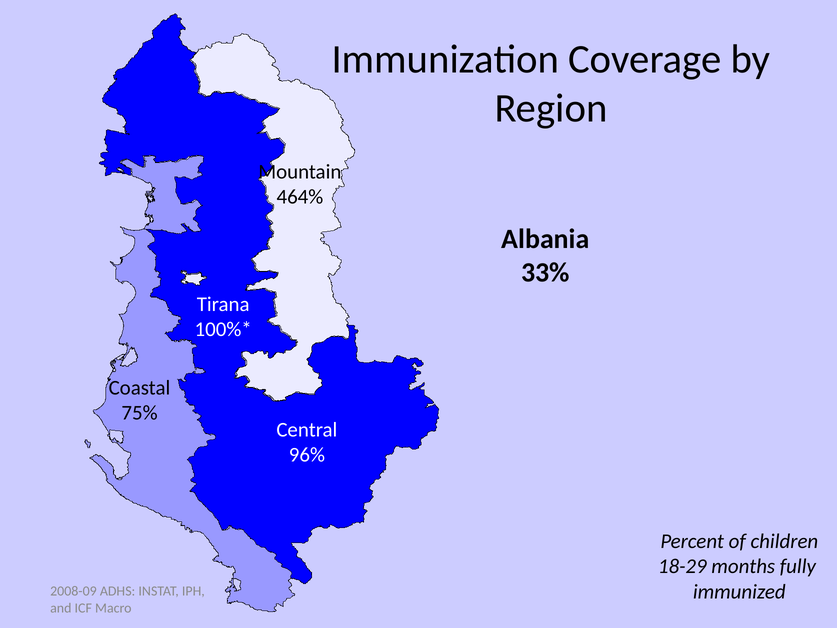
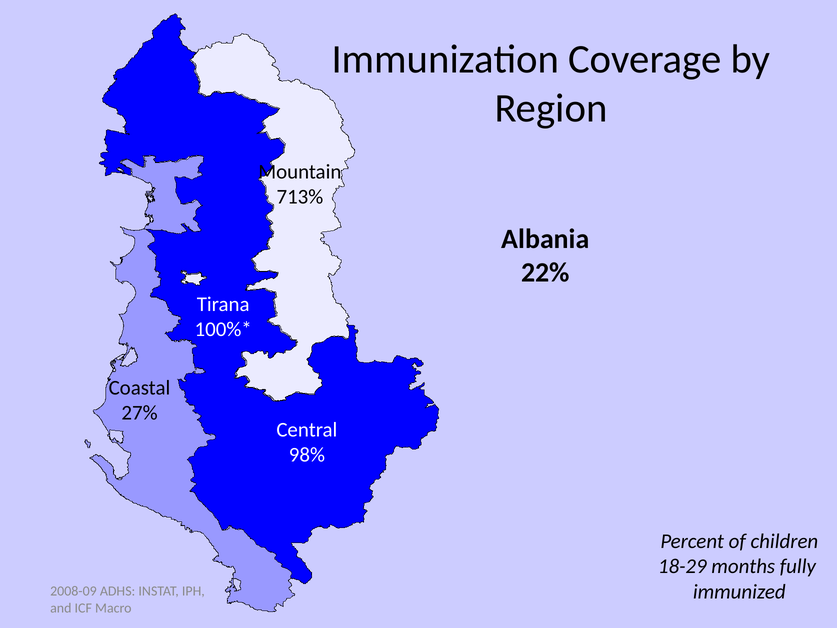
464%: 464% -> 713% (300, 197)
33%: 33% -> 22% (545, 273)
75%: 75% -> 27% (140, 413)
96%: 96% -> 98% (307, 455)
